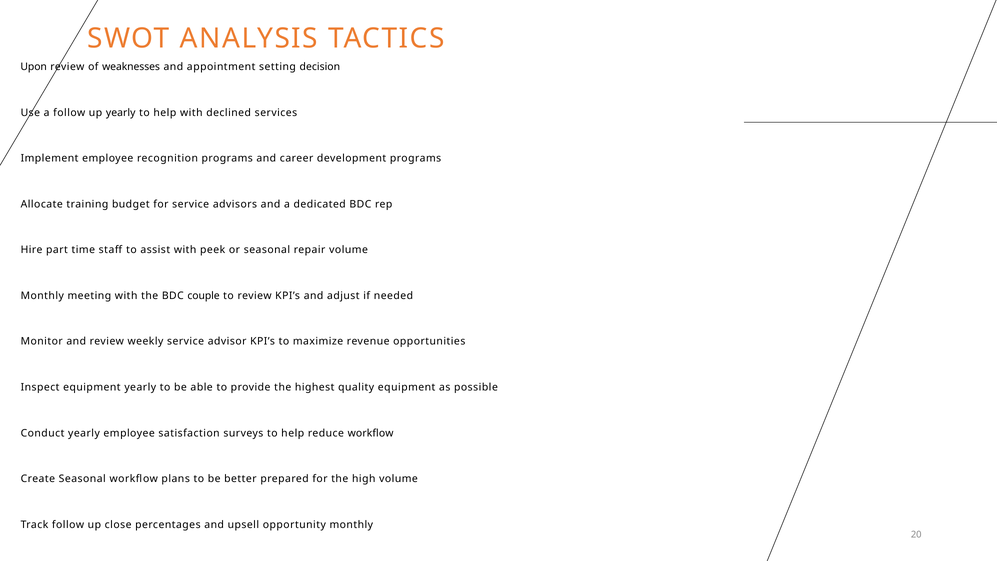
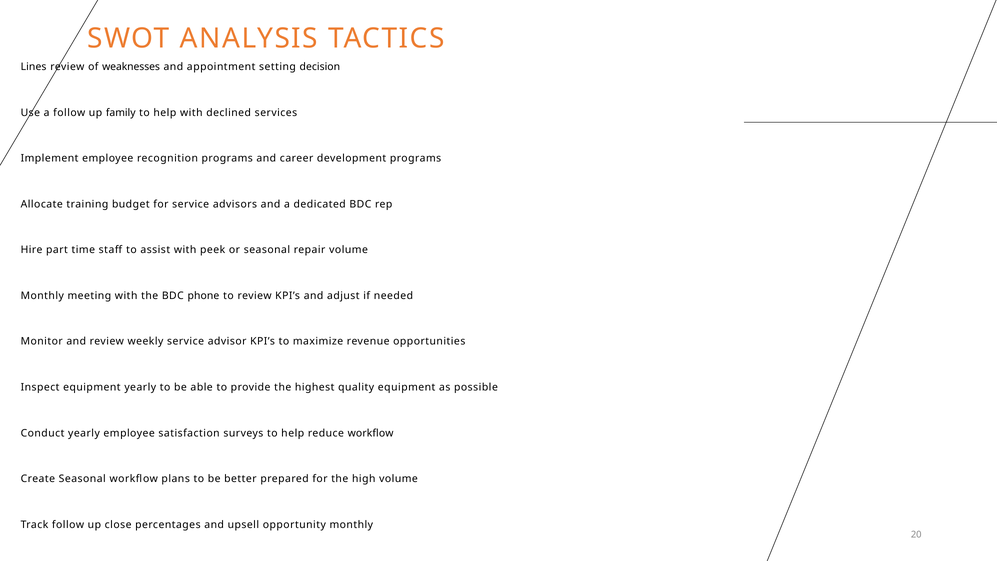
Upon: Upon -> Lines (34, 67)
up yearly: yearly -> family (121, 113)
couple: couple -> phone (203, 296)
